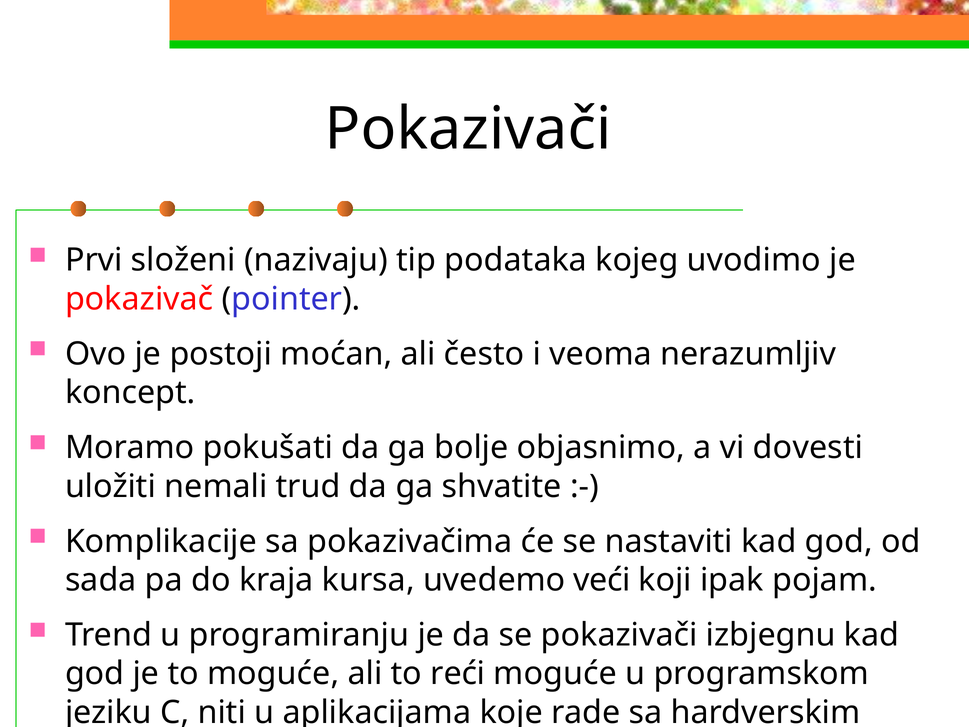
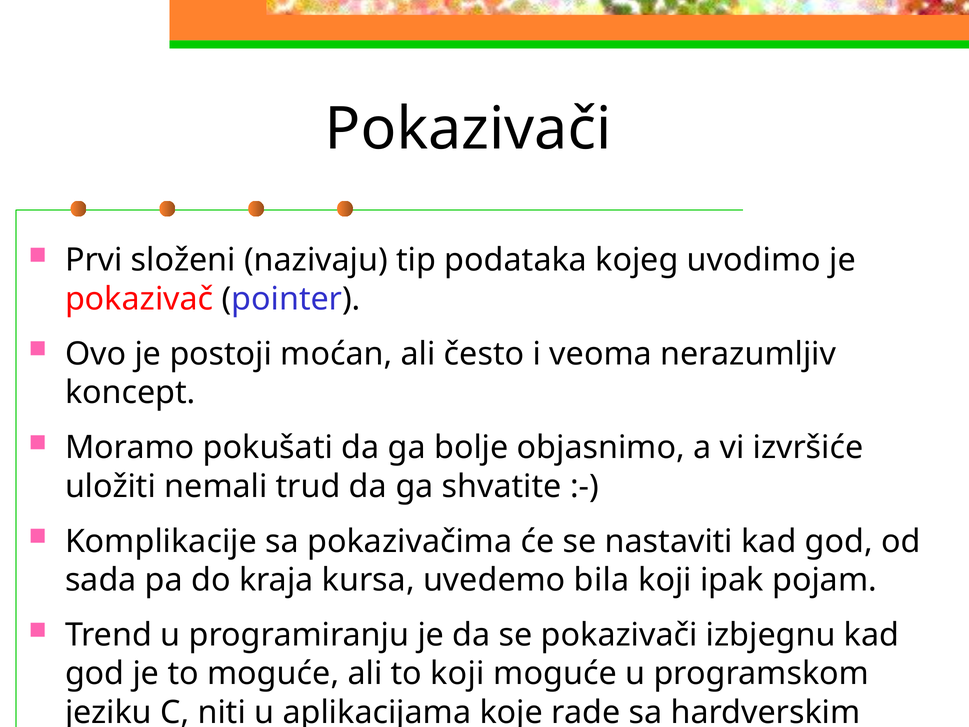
dovesti: dovesti -> izvršiće (808, 448)
veći: veći -> bila (602, 580)
to reći: reći -> koji (458, 674)
